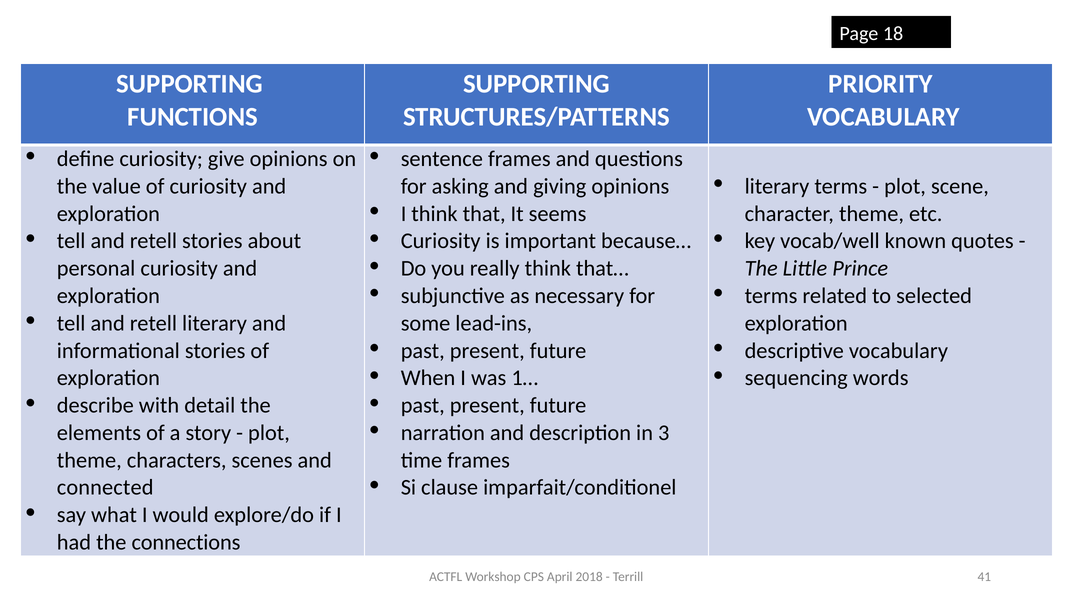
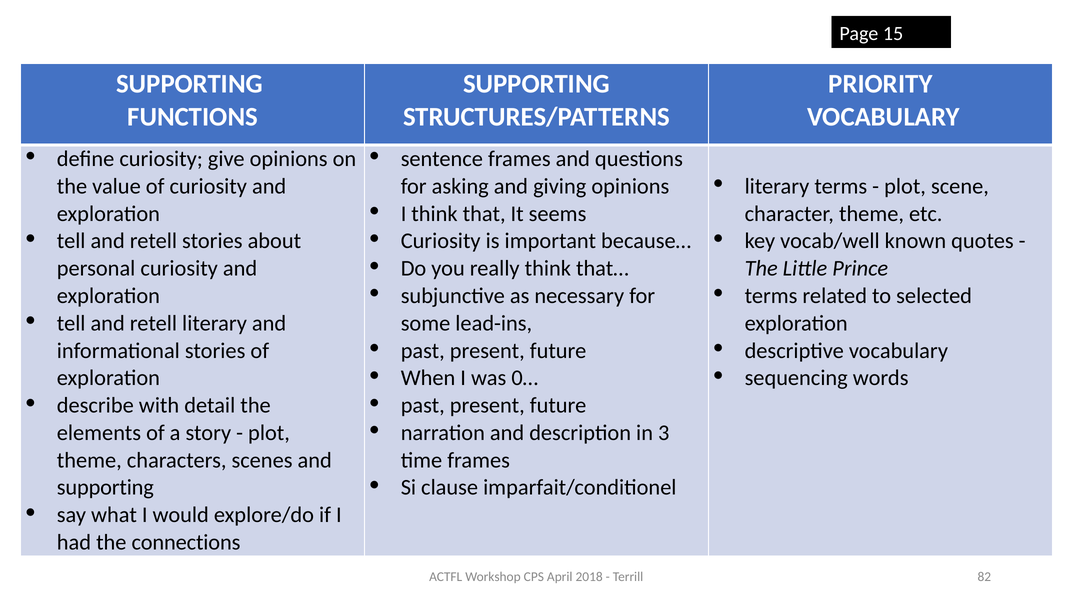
18: 18 -> 15 (893, 33)
1…: 1… -> 0… (525, 378)
connected: connected -> supporting (105, 487)
41: 41 -> 82 (984, 576)
